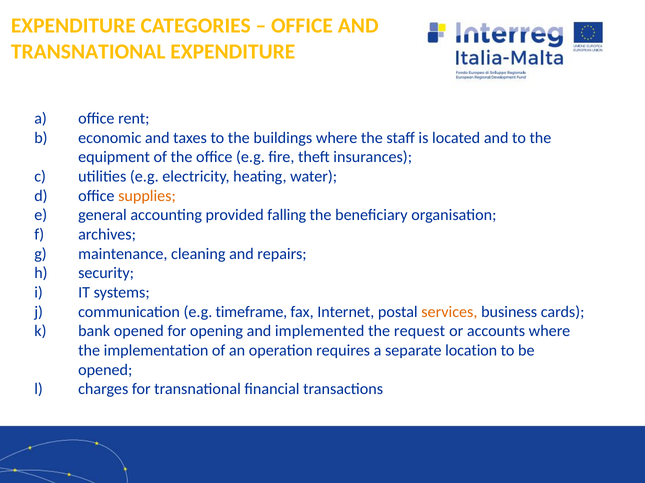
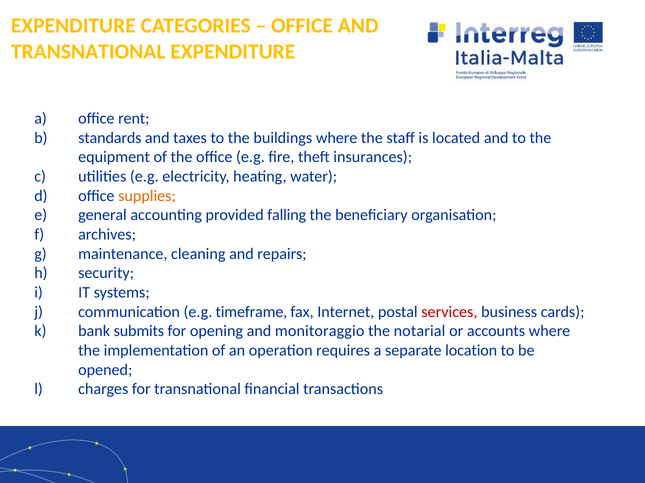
economic: economic -> standards (110, 138)
services colour: orange -> red (449, 312)
bank opened: opened -> submits (139, 332)
implemented: implemented -> monitoraggio (320, 332)
request: request -> notarial (420, 332)
